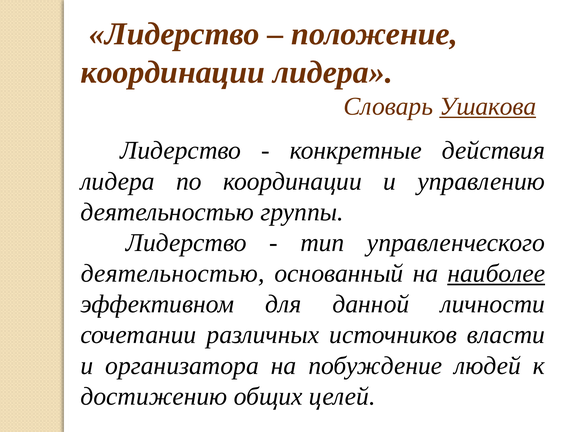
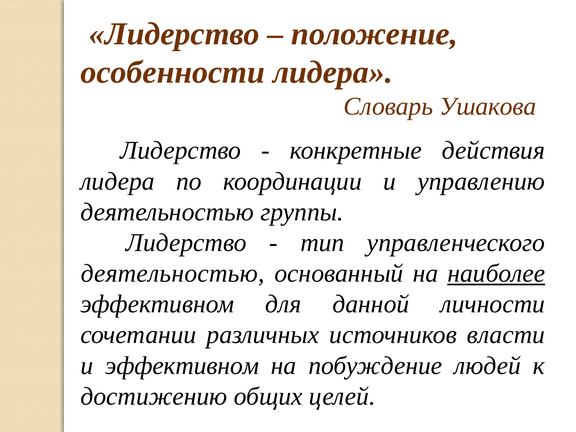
координации: координации -> особенности (173, 72)
Ушакова underline: present -> none (488, 106)
и организатора: организатора -> эффективном (182, 366)
